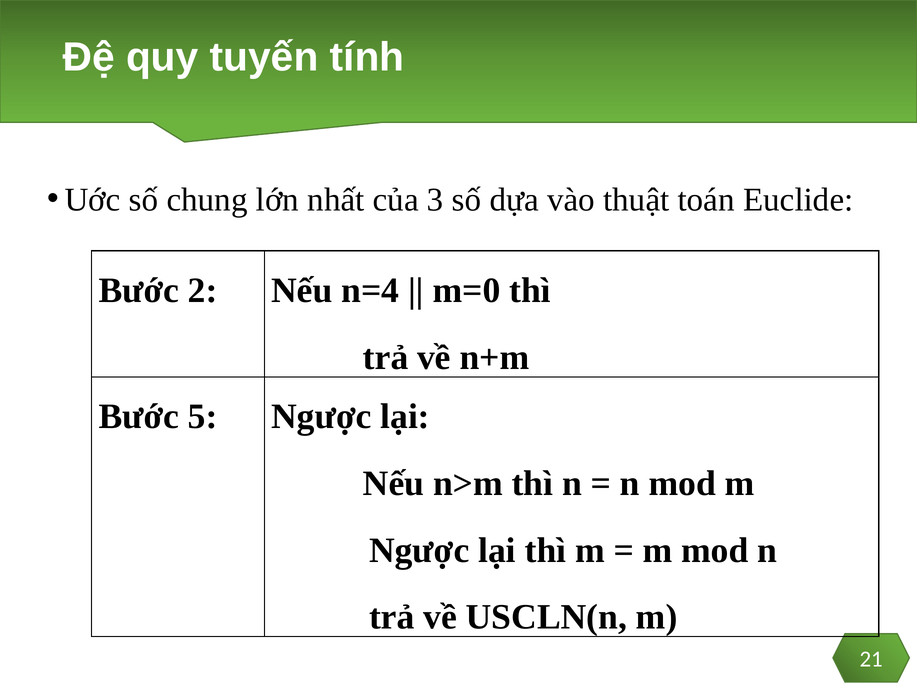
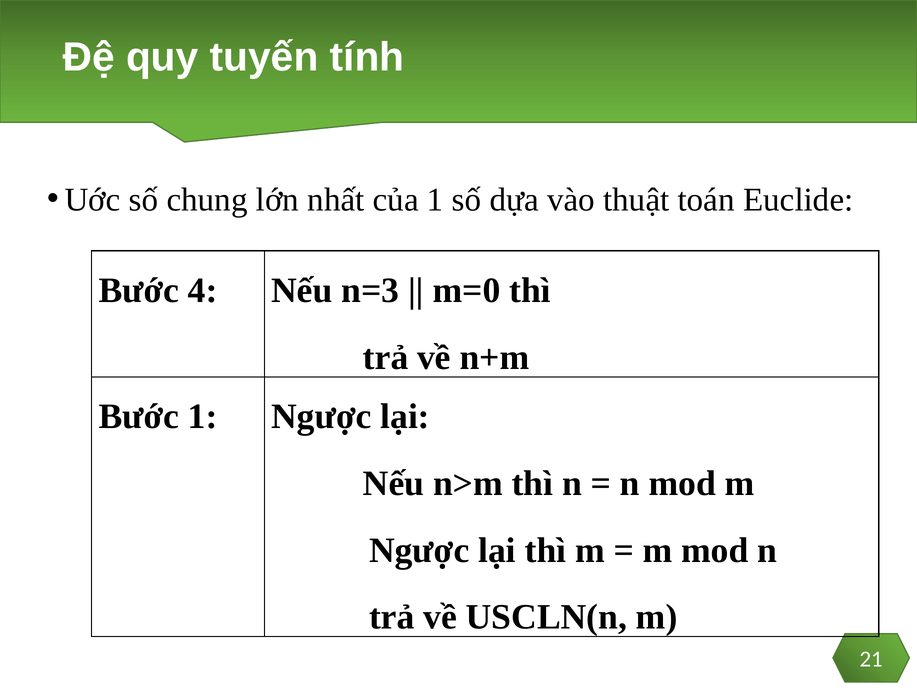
của 3: 3 -> 1 (435, 200)
2: 2 -> 4 (203, 290)
n=4: n=4 -> n=3 (370, 290)
Bước 5: 5 -> 1 (203, 416)
